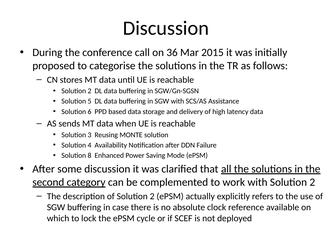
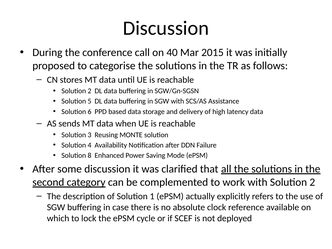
36: 36 -> 40 (172, 53)
of Solution 2: 2 -> 1 (152, 196)
